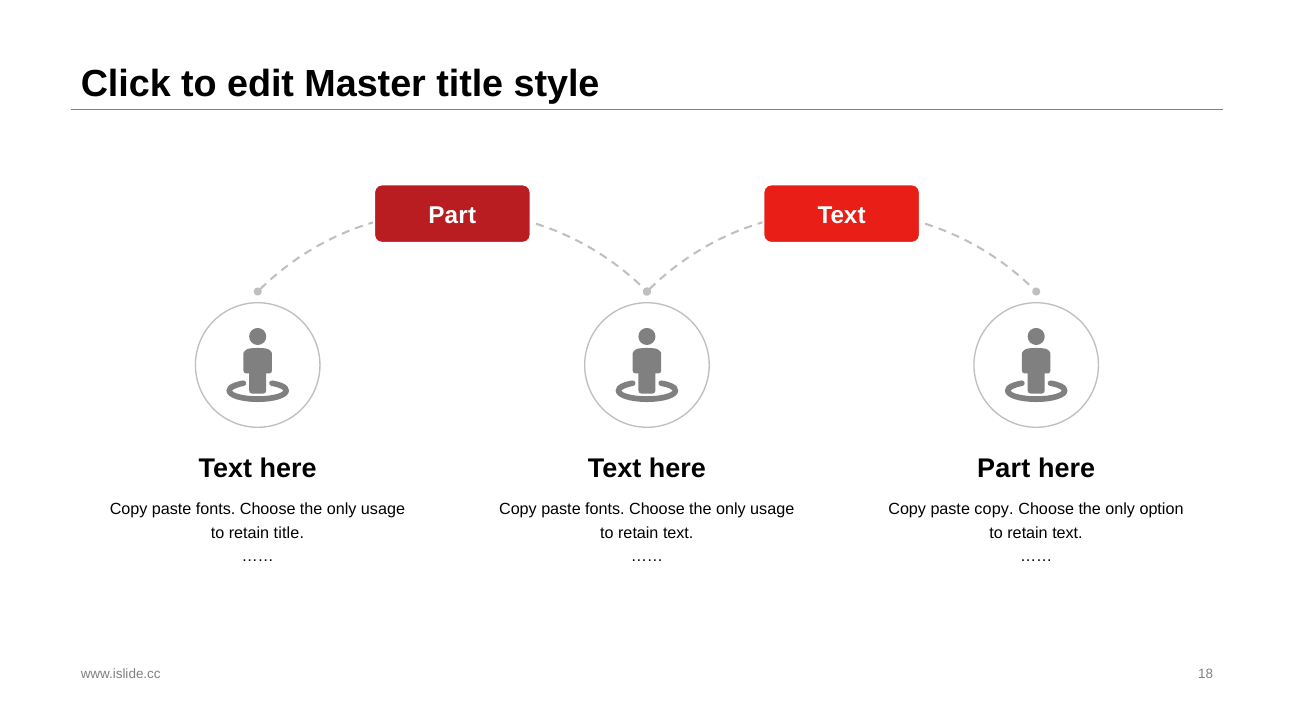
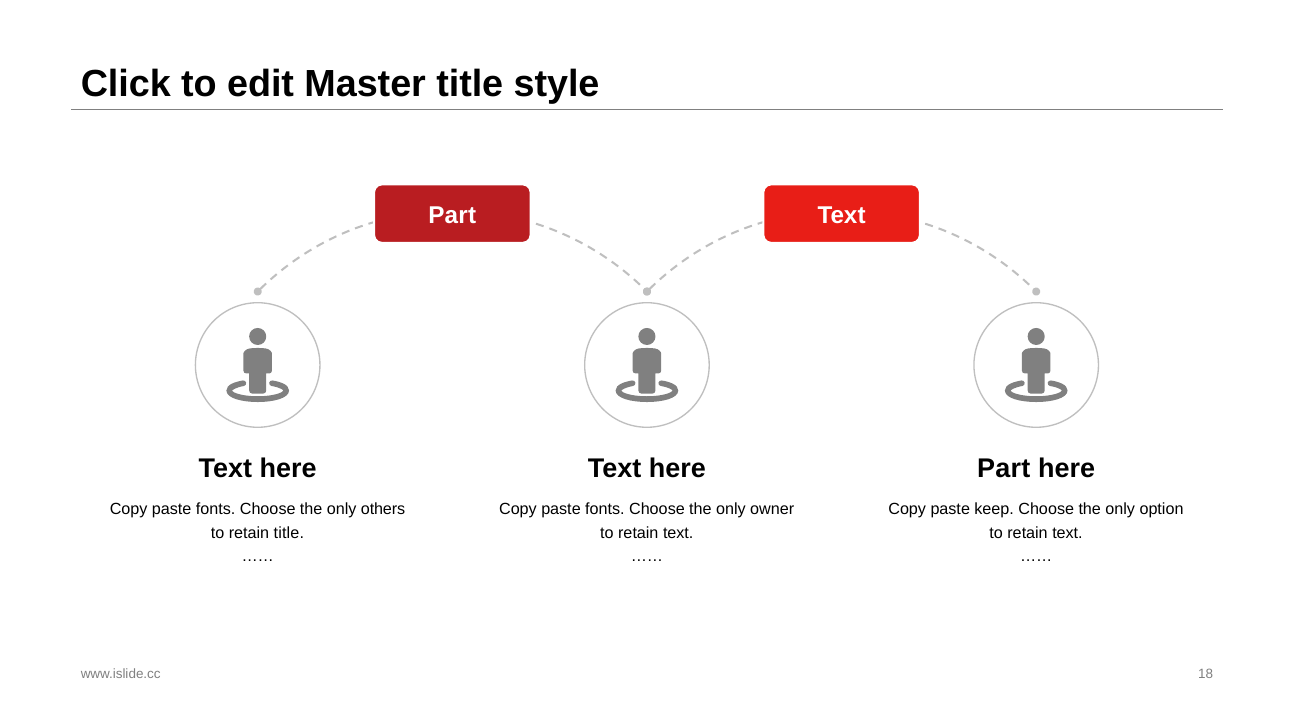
usage: usage -> others (383, 509)
usage: usage -> owner (772, 509)
paste copy: copy -> keep (994, 509)
